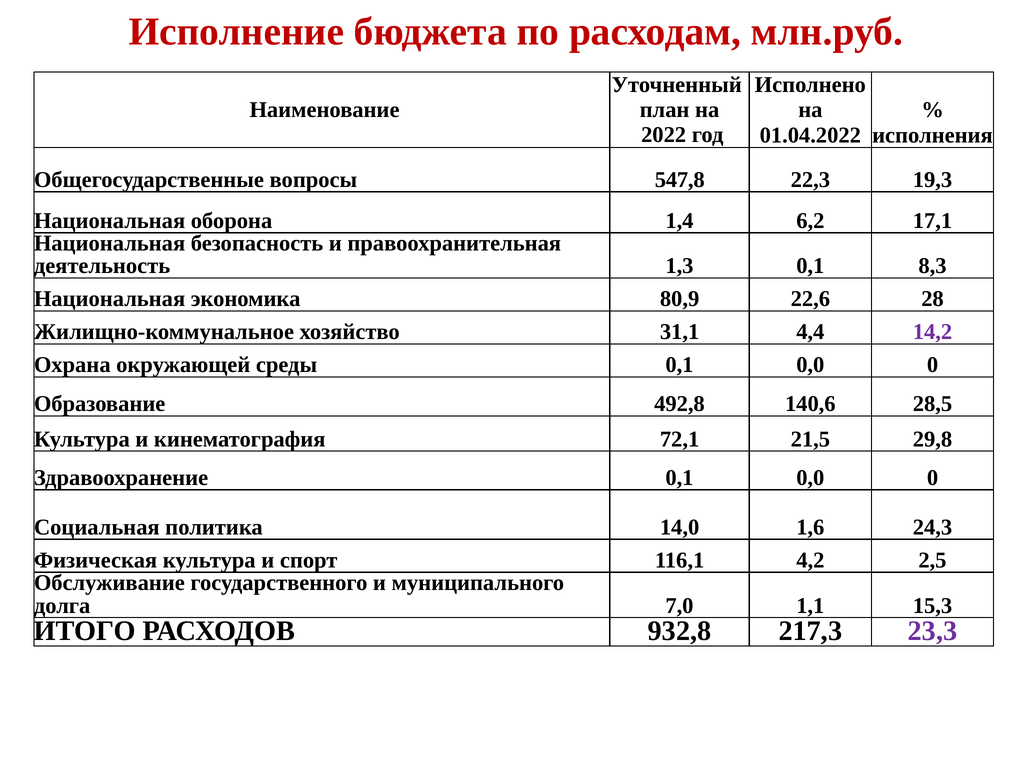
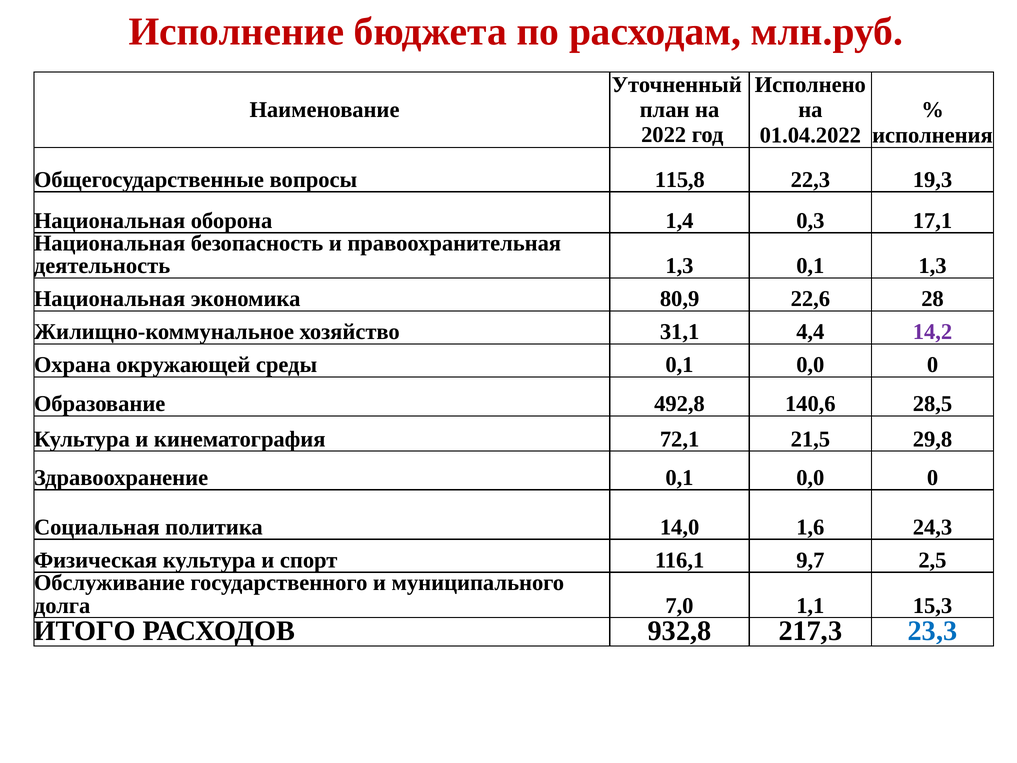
547,8: 547,8 -> 115,8 (680, 180)
6,2: 6,2 -> 0,3 (810, 221)
0,1 8,3: 8,3 -> 1,3 (933, 266)
4,2: 4,2 -> 9,7 (810, 560)
23,3 colour: purple -> blue (932, 631)
